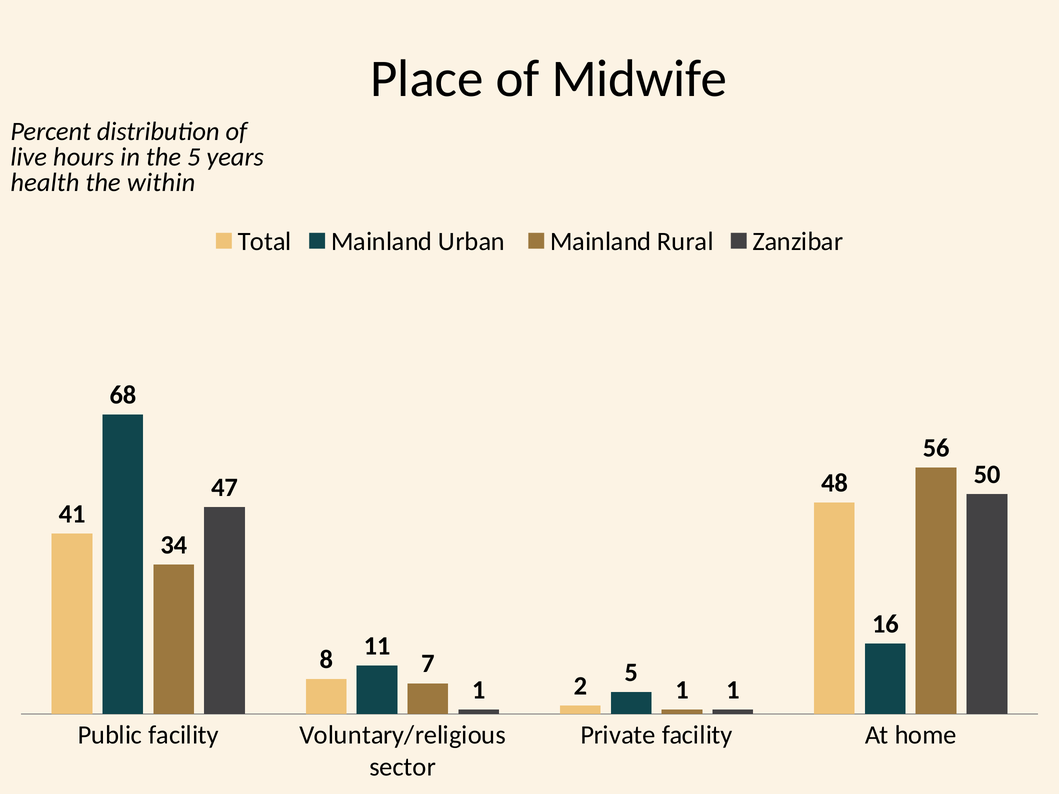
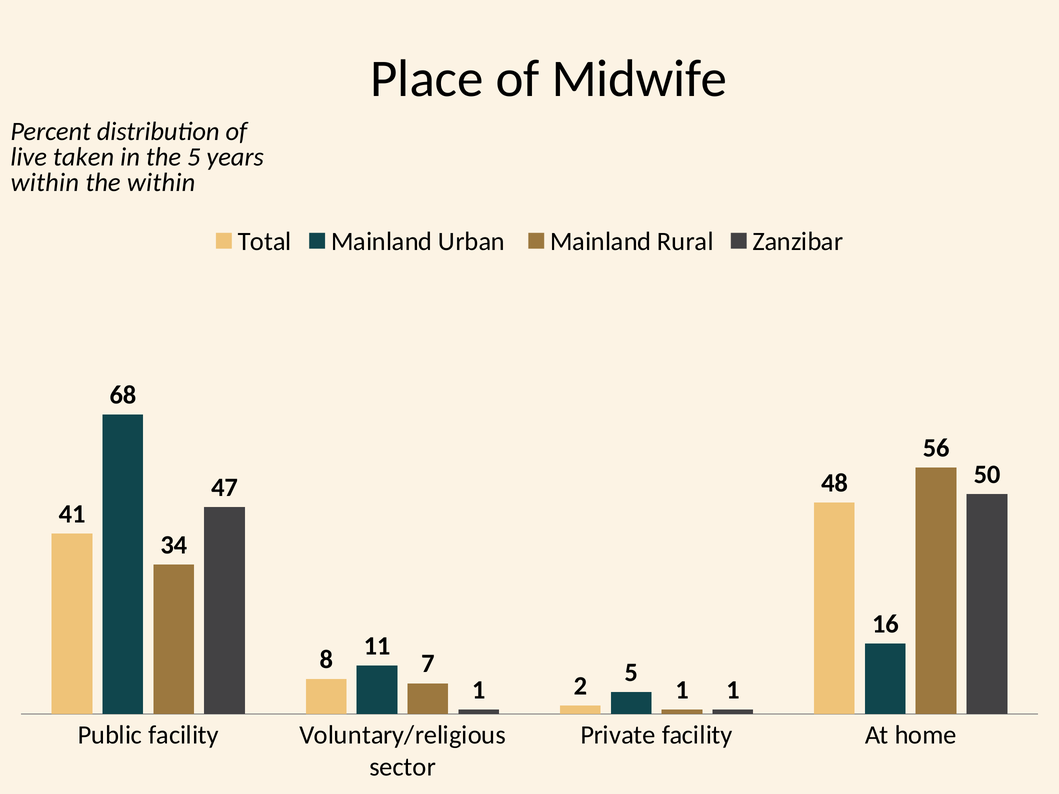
hours: hours -> taken (84, 157)
health: health -> within (45, 182)
